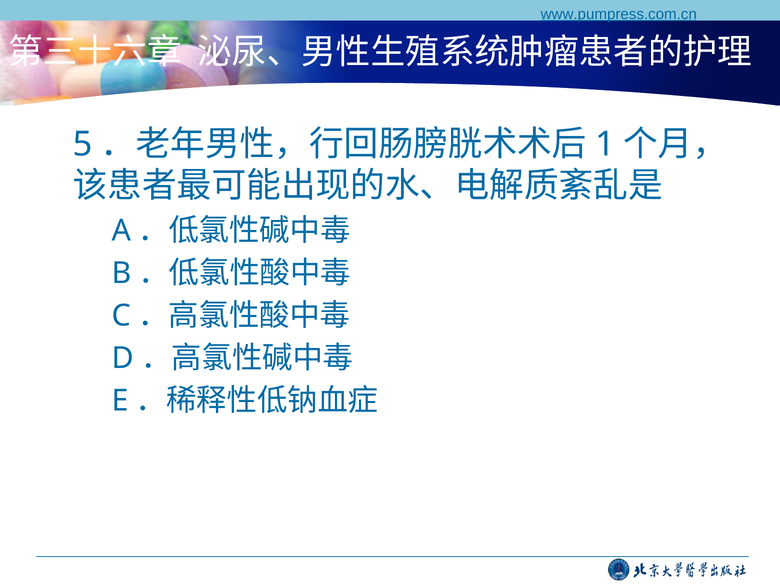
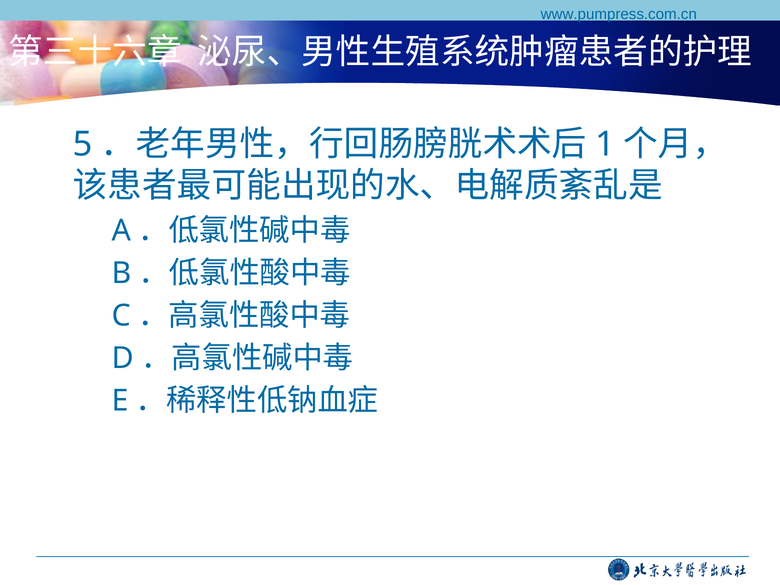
www.pumpress.com.cn underline: present -> none (619, 14)
